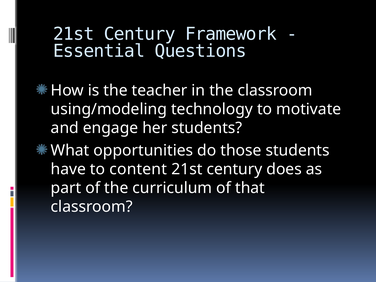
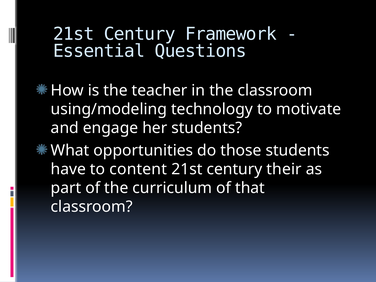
does: does -> their (284, 169)
